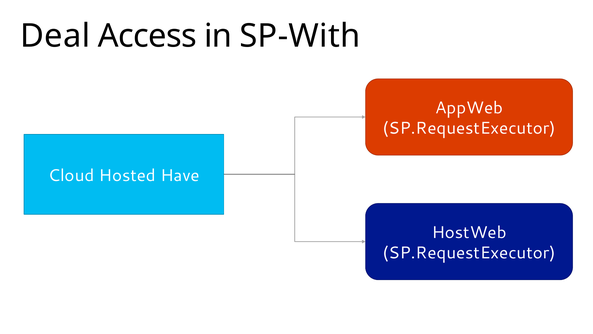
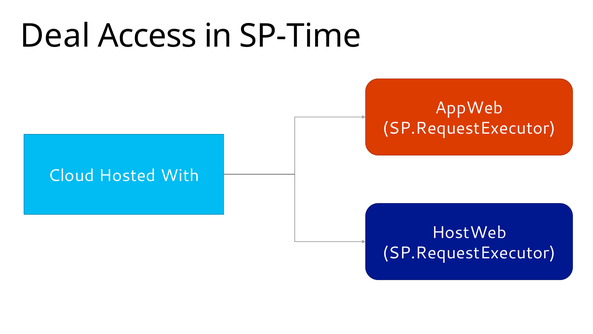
SP-With: SP-With -> SP-Time (300, 36)
Have: Have -> With (180, 175)
